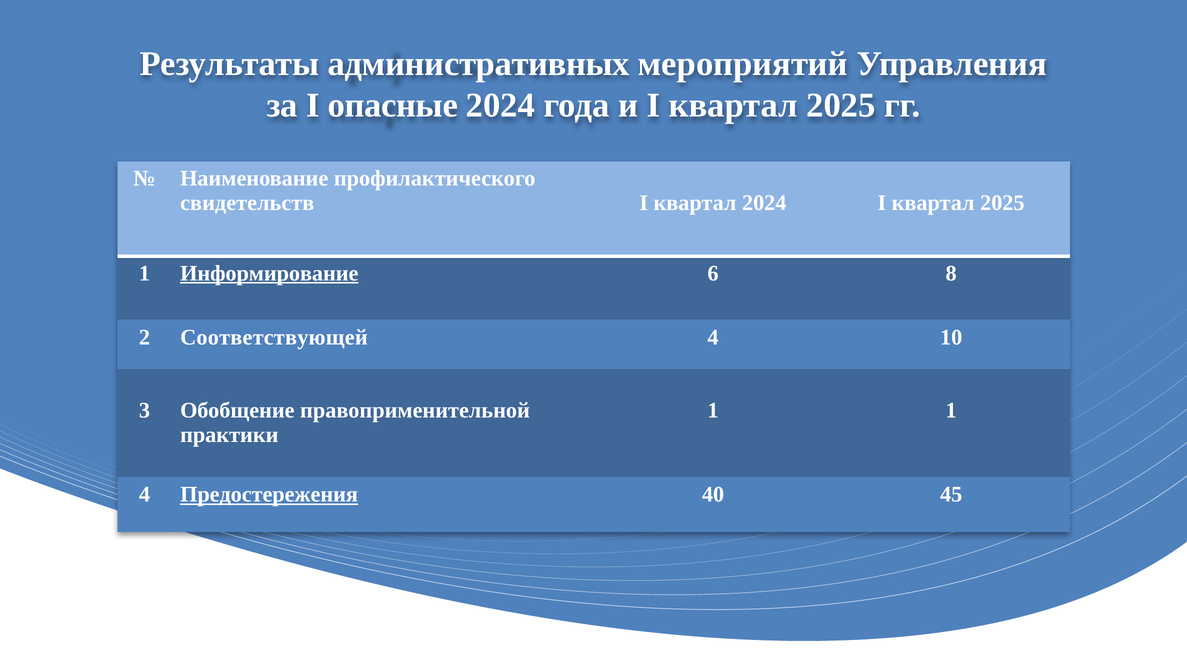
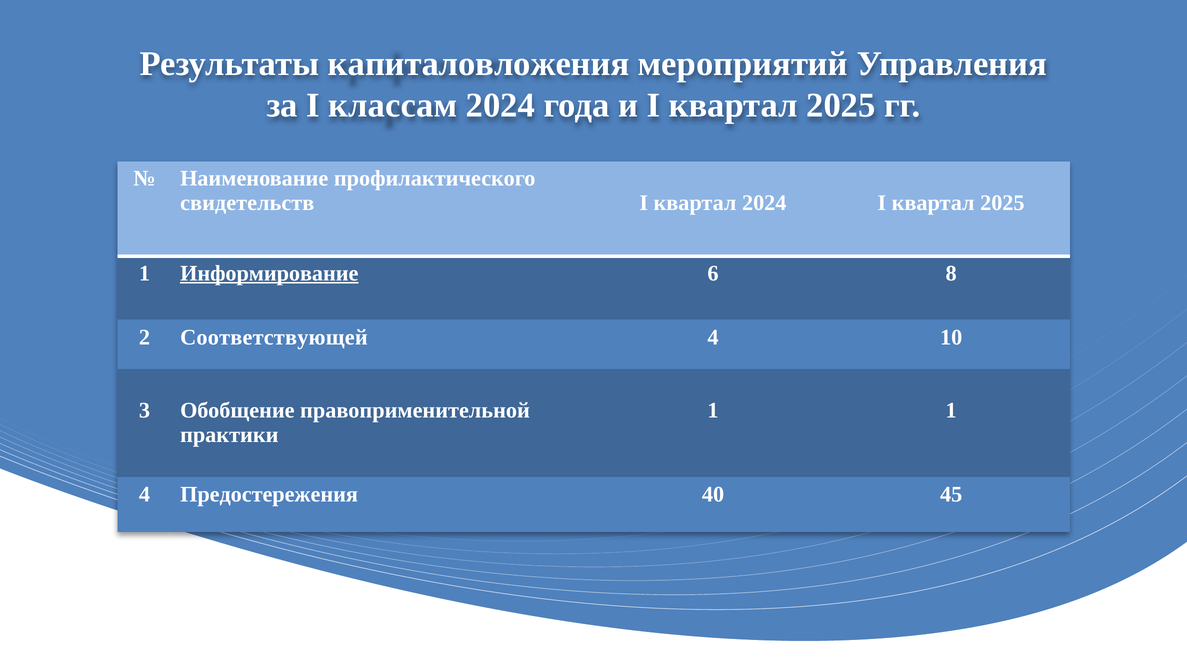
административных: административных -> капиталовложения (479, 64)
опасные: опасные -> классам (393, 105)
Предостережения underline: present -> none (269, 494)
